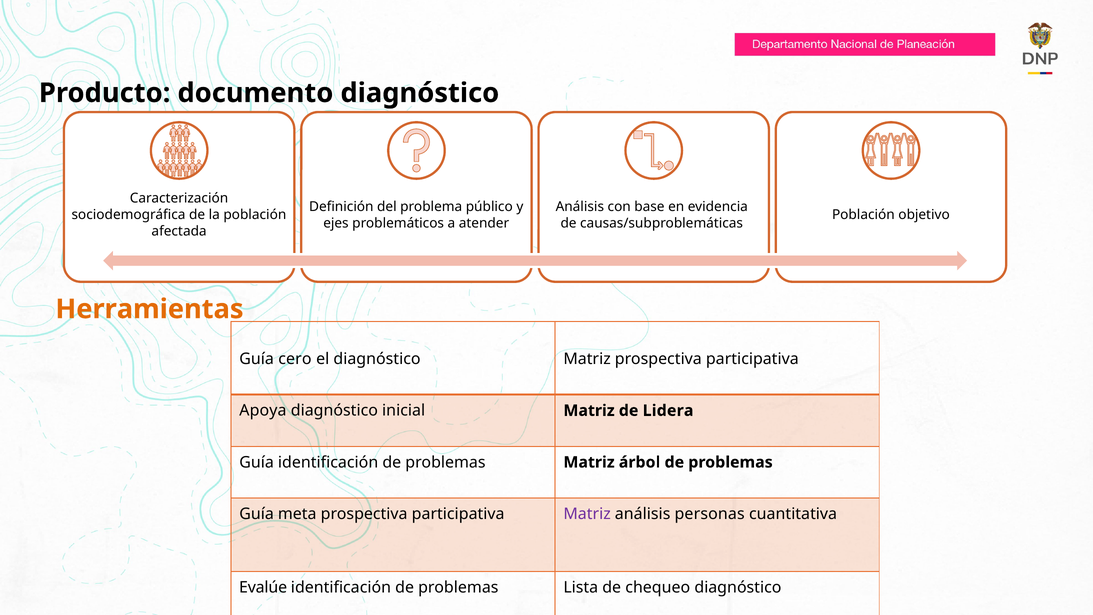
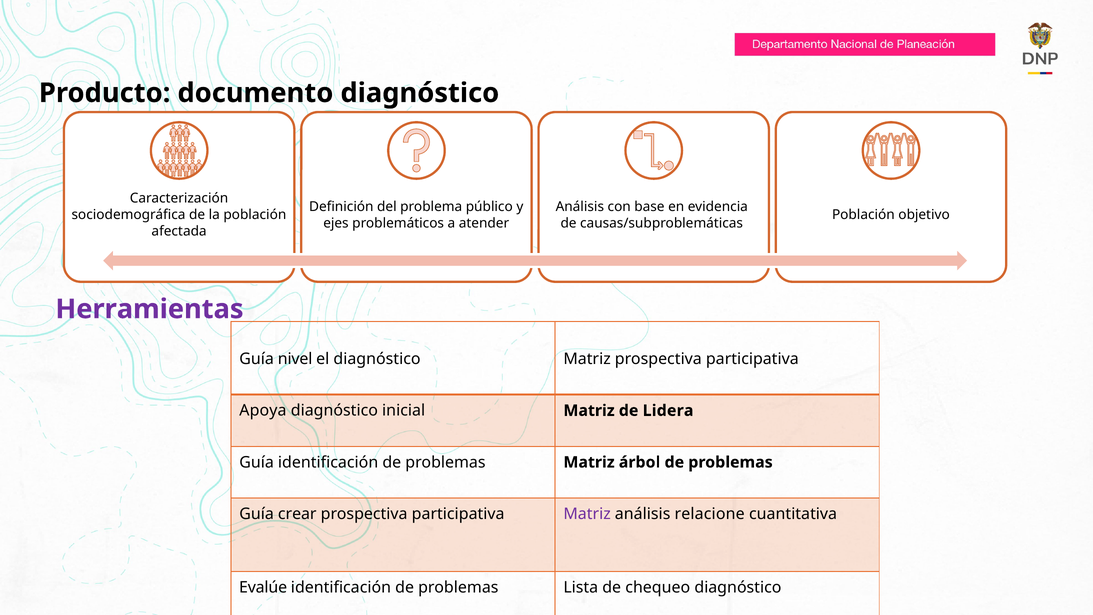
Herramientas colour: orange -> purple (149, 309)
cero: cero -> nivel (295, 359)
meta: meta -> crear (297, 514)
personas: personas -> relacione (710, 514)
